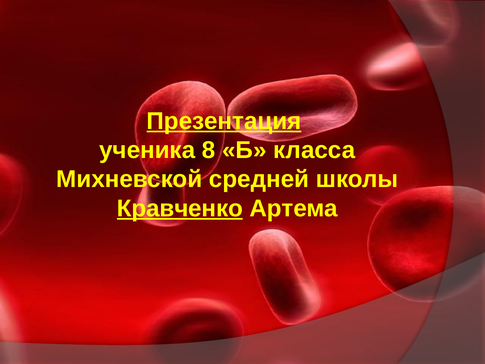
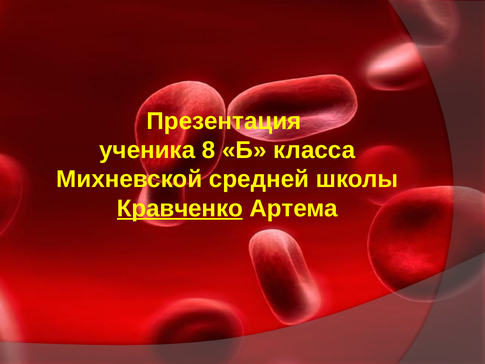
Презентация underline: present -> none (224, 121)
